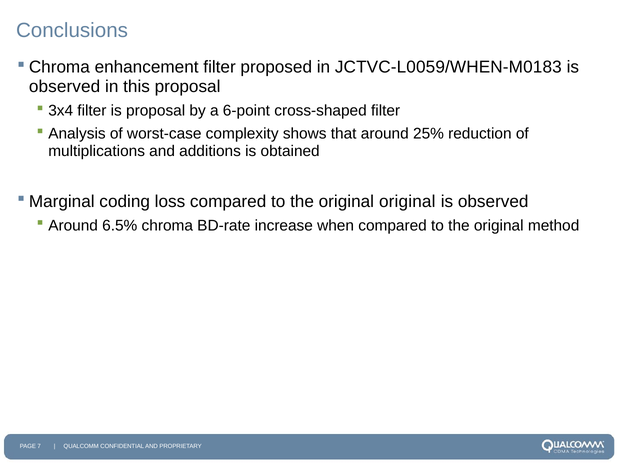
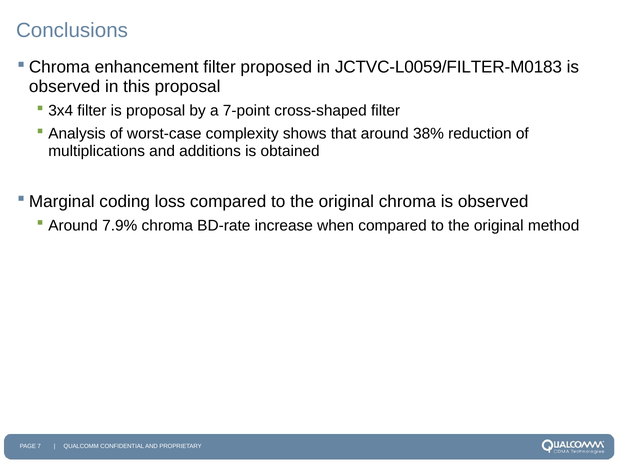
JCTVC-L0059/WHEN-M0183: JCTVC-L0059/WHEN-M0183 -> JCTVC-L0059/FILTER-M0183 (448, 67)
6-point: 6-point -> 7-point (246, 111)
25%: 25% -> 38% (428, 134)
original original: original -> chroma (407, 201)
6.5%: 6.5% -> 7.9% (120, 225)
